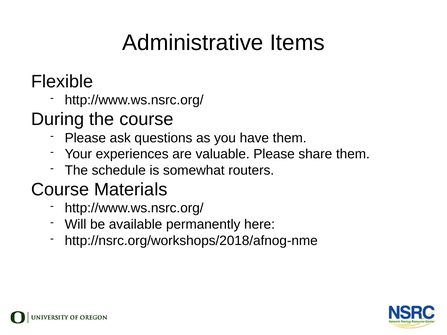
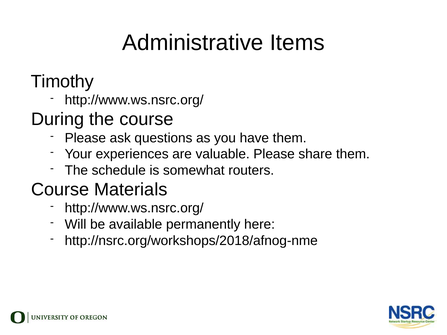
Flexible: Flexible -> Timothy (62, 82)
